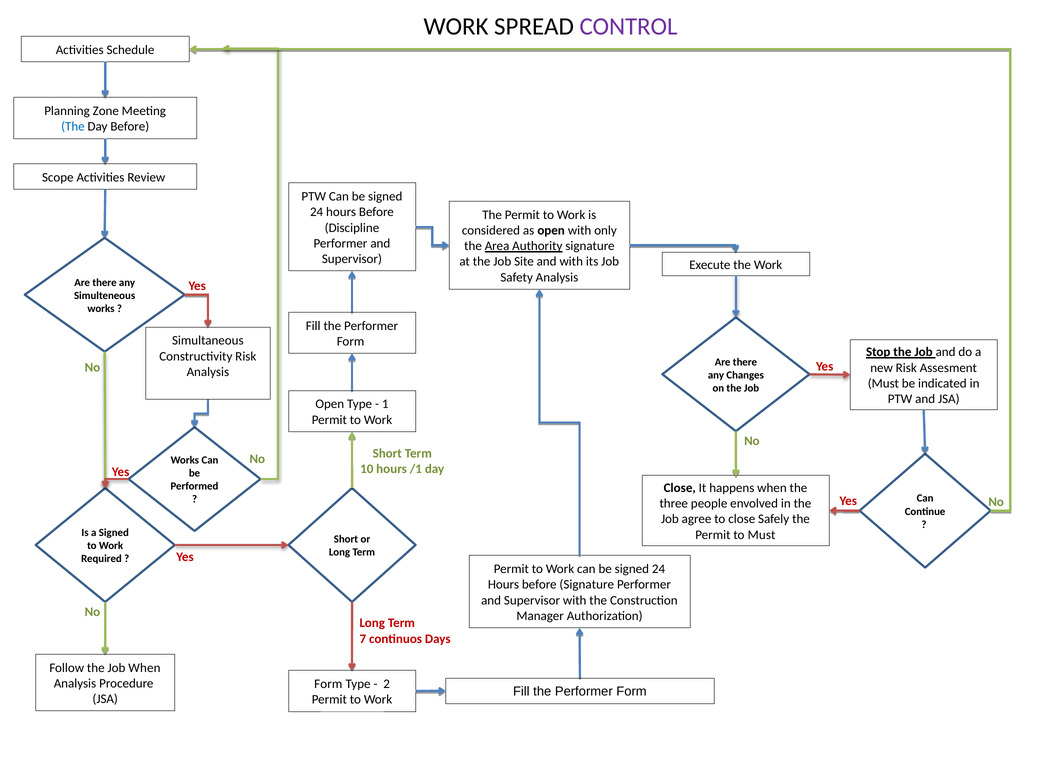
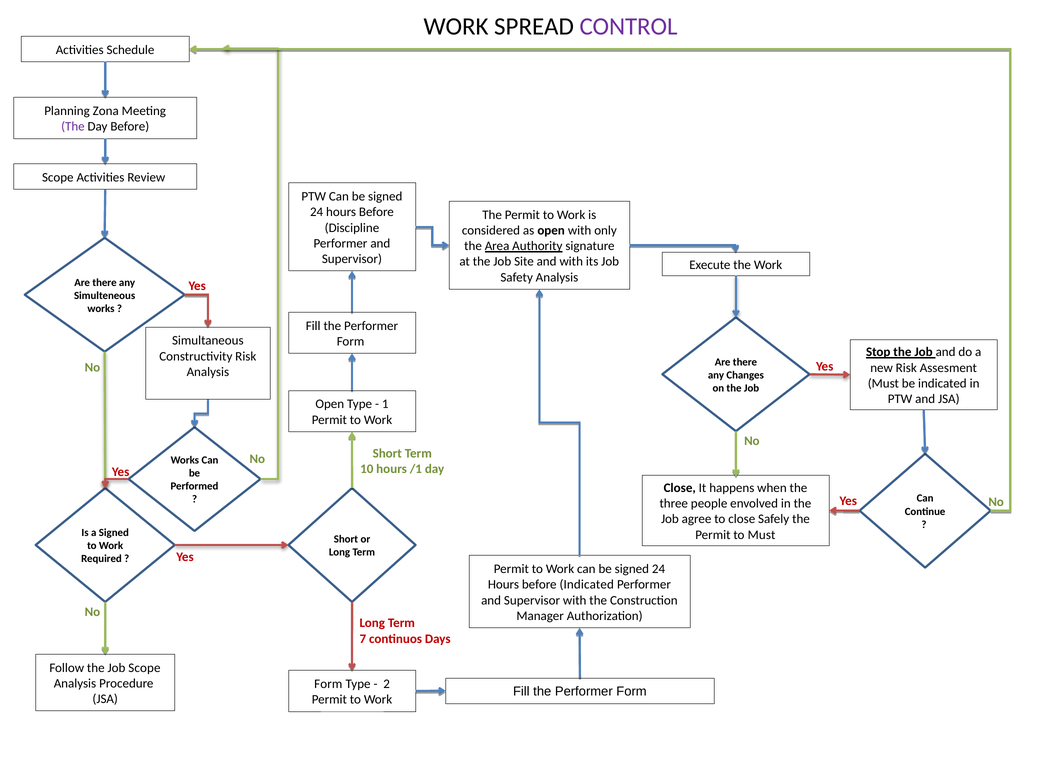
Zone: Zone -> Zona (106, 111)
The colour: blue -> purple (73, 127)
before Signature: Signature -> Indicated (587, 585)
Job When: When -> Scope (144, 668)
